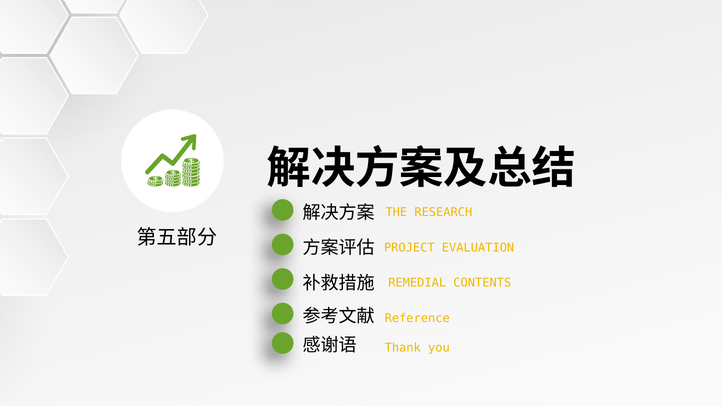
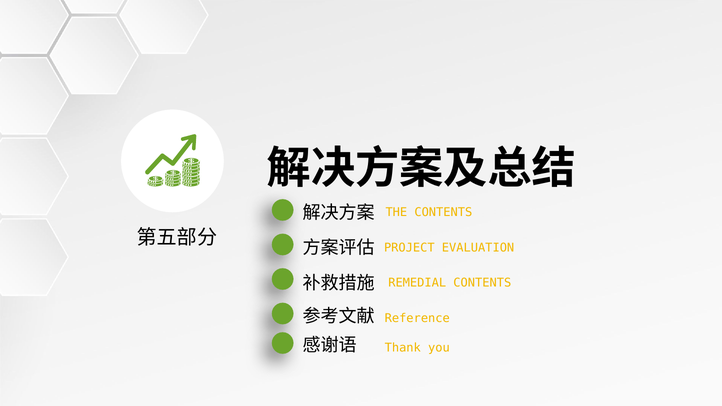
THE RESEARCH: RESEARCH -> CONTENTS (443, 212)
